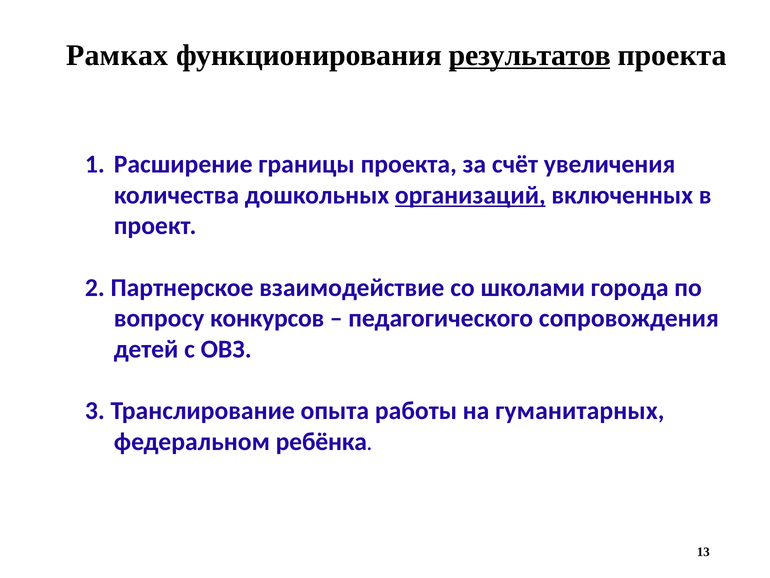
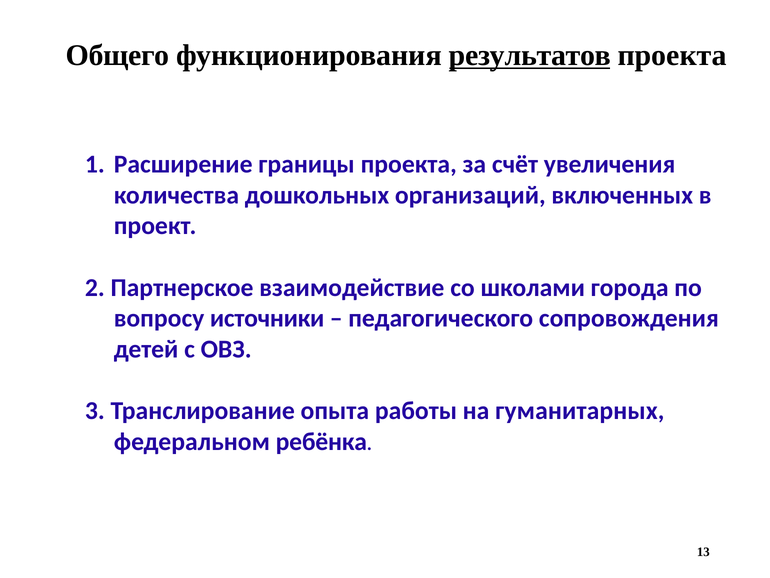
Рамках: Рамках -> Общего (117, 55)
организаций underline: present -> none (470, 195)
конкурсов: конкурсов -> источники (267, 318)
